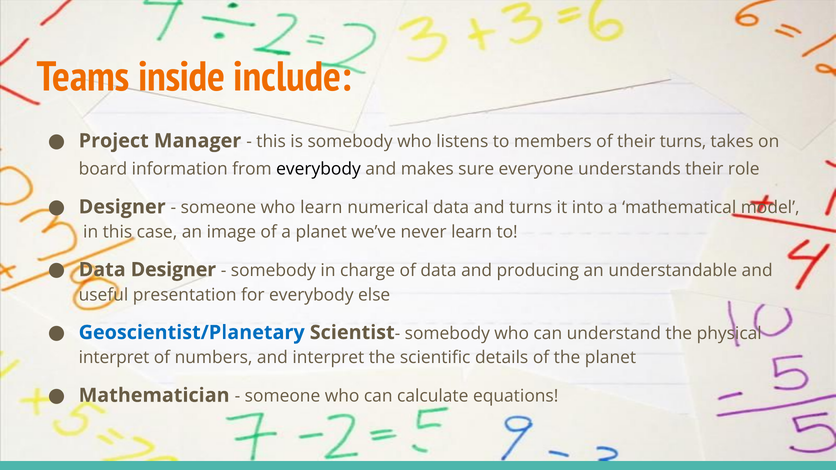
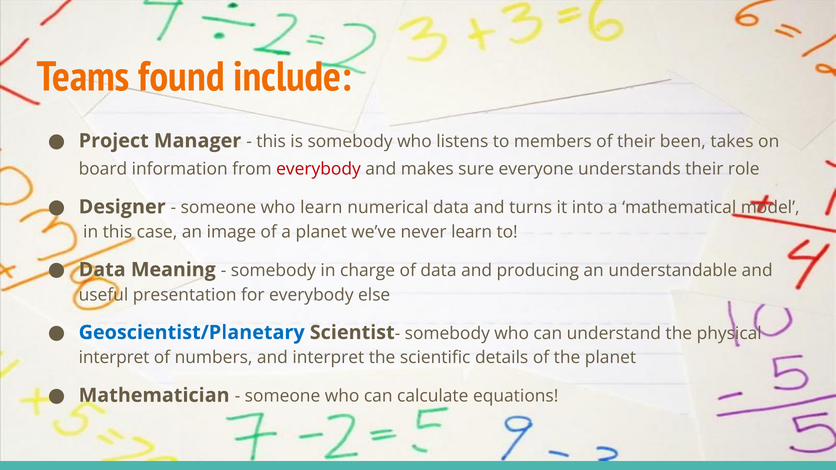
inside: inside -> found (181, 77)
their turns: turns -> been (683, 142)
everybody colour: black -> red (318, 169)
Data Designer: Designer -> Meaning (173, 270)
